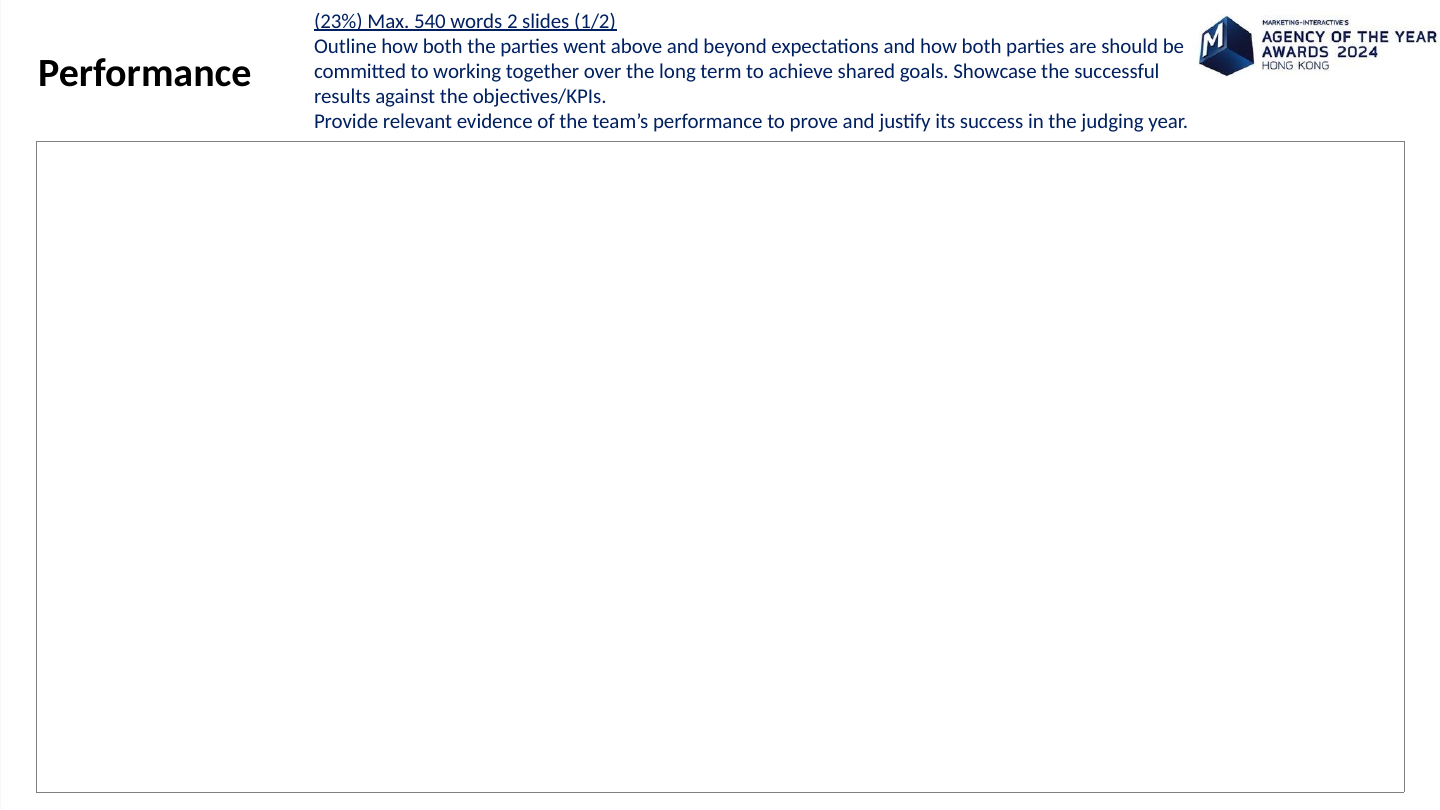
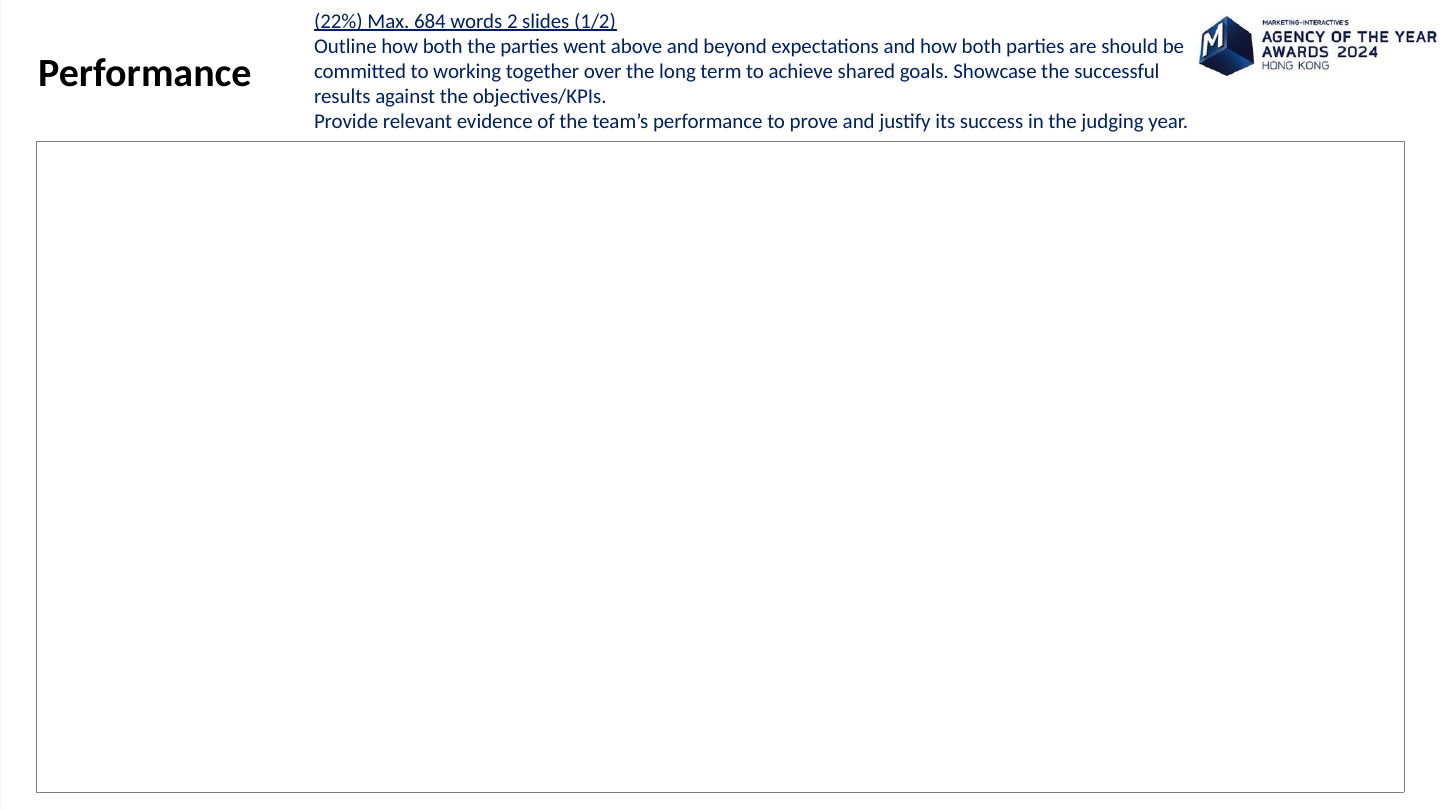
23%: 23% -> 22% (338, 21)
540: 540 -> 684 (430, 21)
